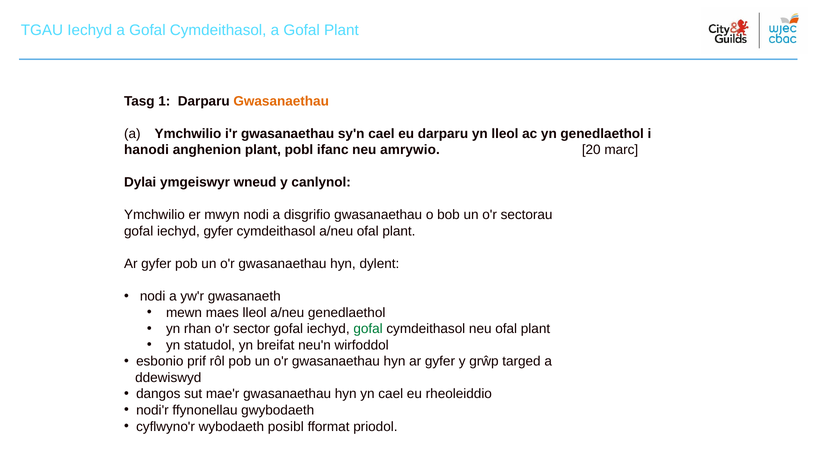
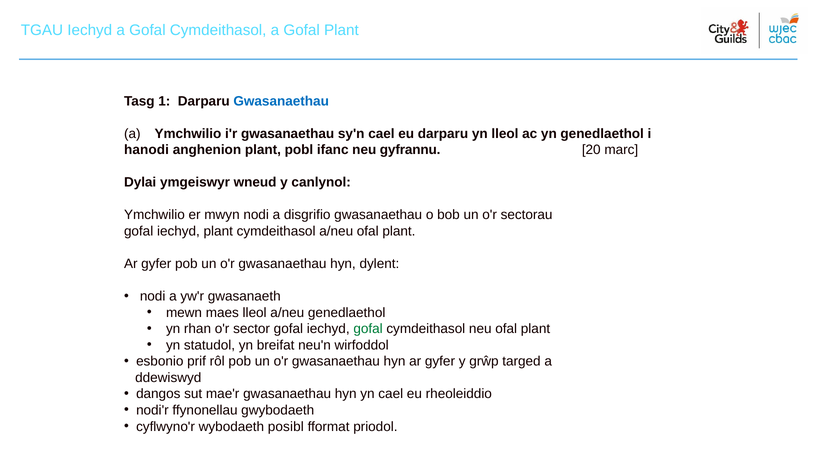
Gwasanaethau colour: orange -> blue (281, 101)
amrywio: amrywio -> gyfrannu (410, 150)
iechyd gyfer: gyfer -> plant (218, 231)
